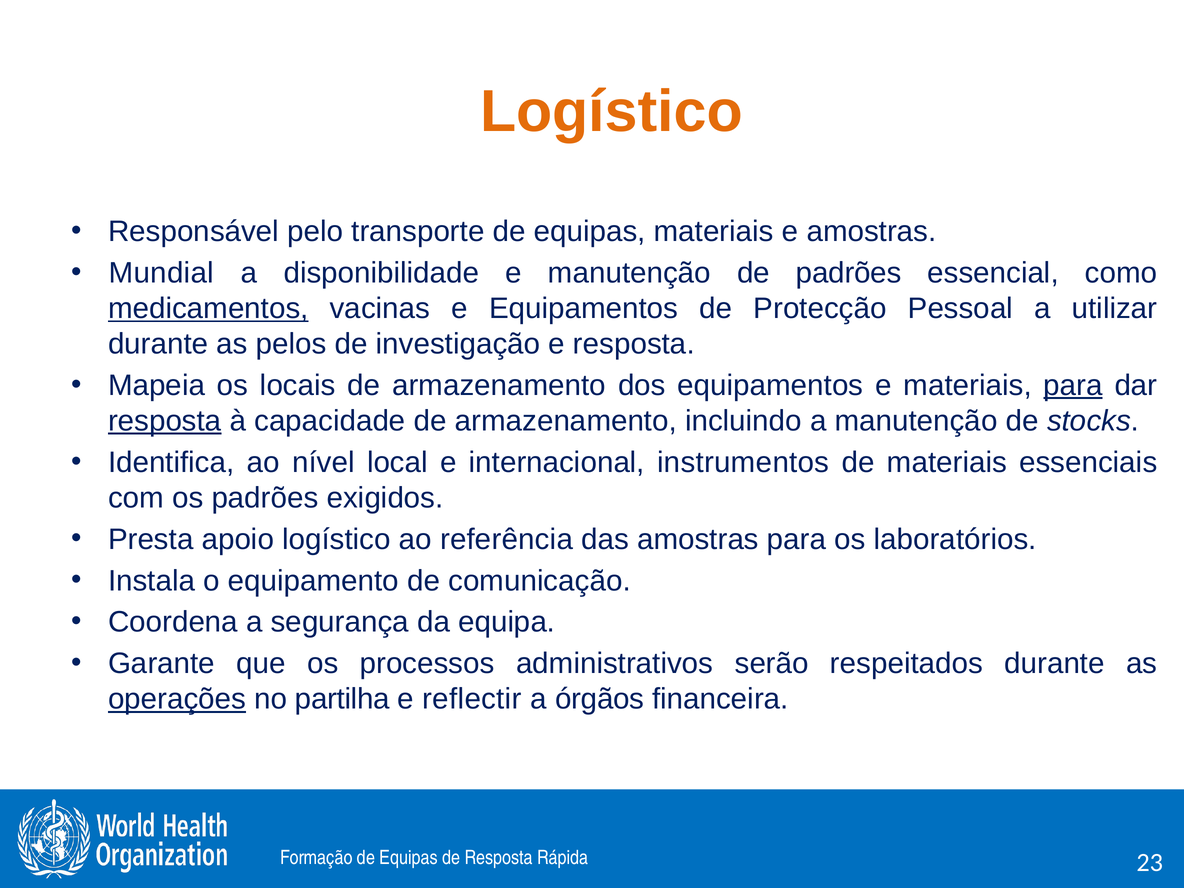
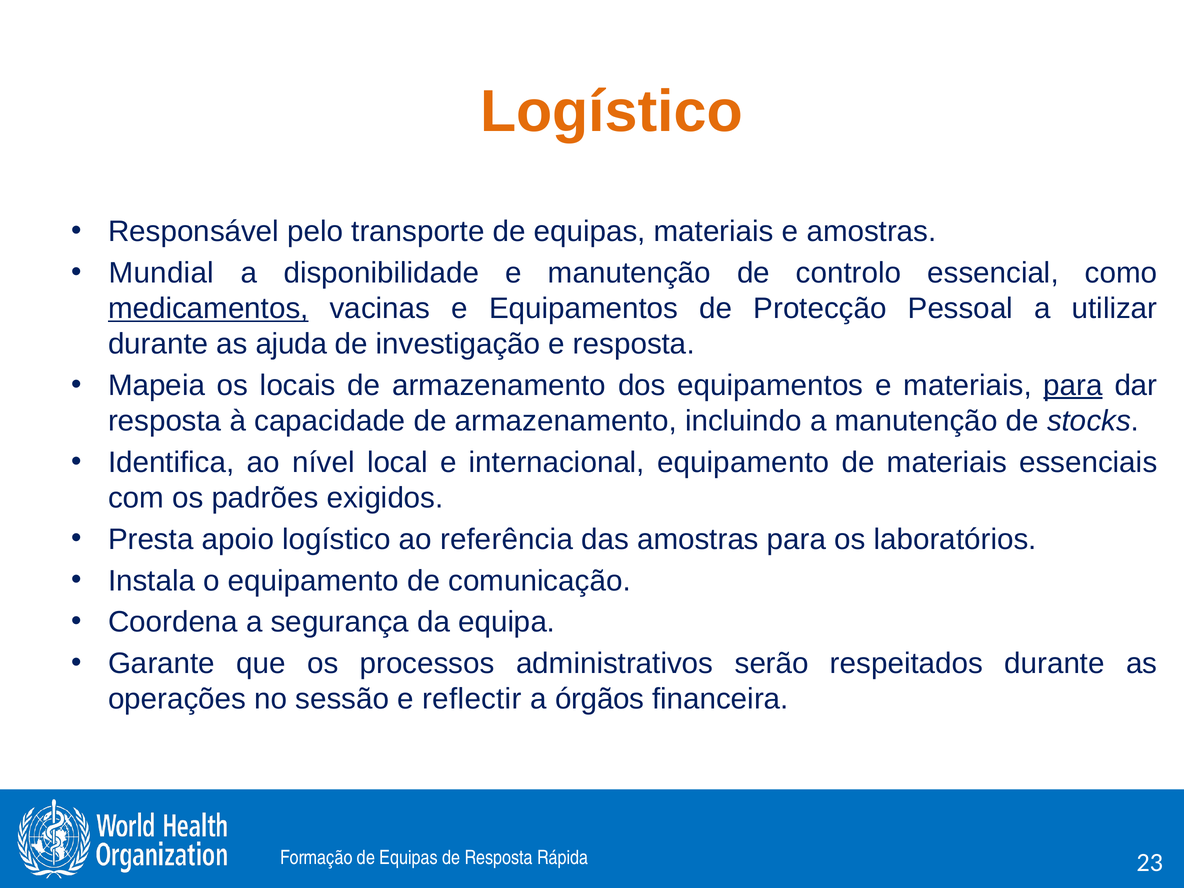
de padrões: padrões -> controlo (849, 273)
pelos: pelos -> ajuda (291, 344)
resposta underline: present -> none (165, 421)
internacional instrumentos: instrumentos -> equipamento (743, 462)
operações underline: present -> none (177, 699)
partilha: partilha -> sessão (342, 699)
